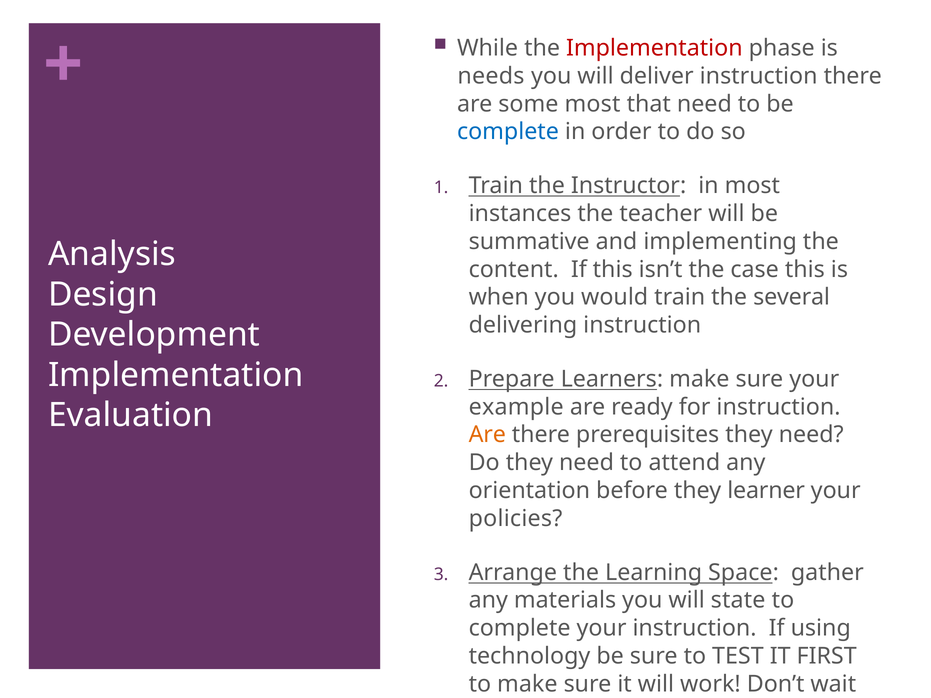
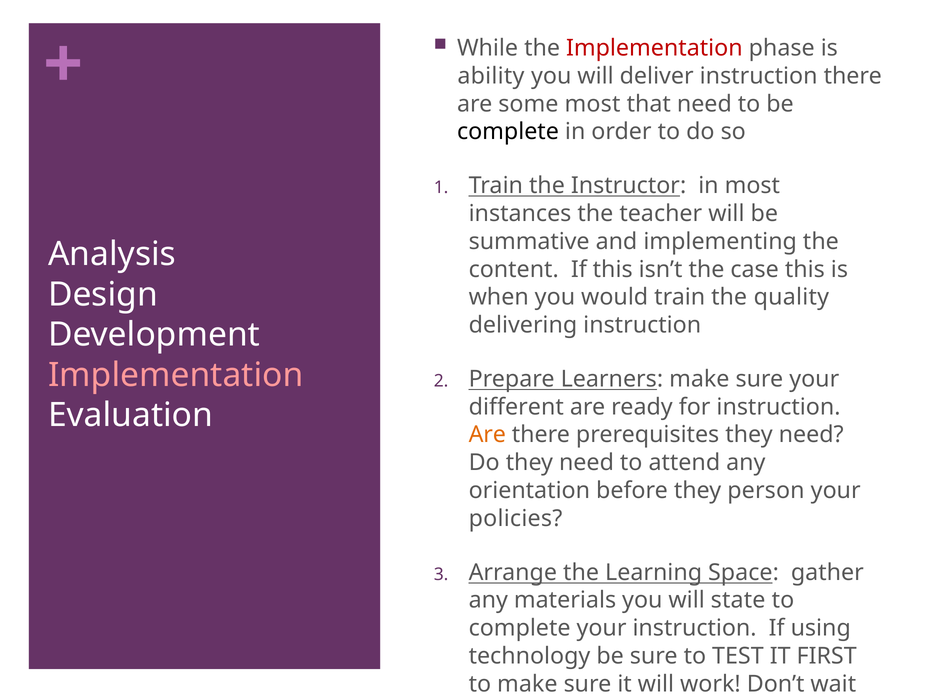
needs: needs -> ability (491, 76)
complete colour: blue -> black (508, 132)
several: several -> quality (791, 297)
Implementation colour: white -> pink (176, 375)
example: example -> different (516, 407)
learner: learner -> person (766, 491)
